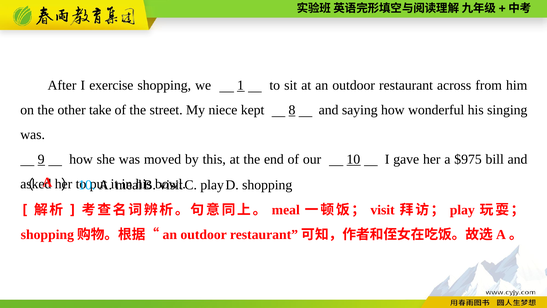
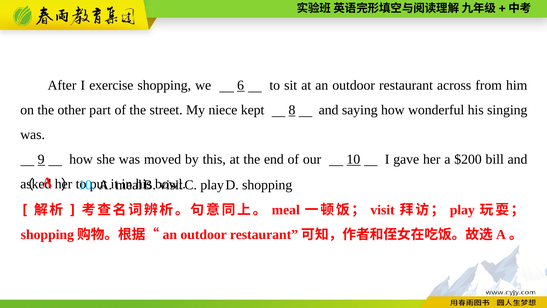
1: 1 -> 6 (241, 85)
take: take -> part (100, 110)
$975: $975 -> $200 (468, 159)
